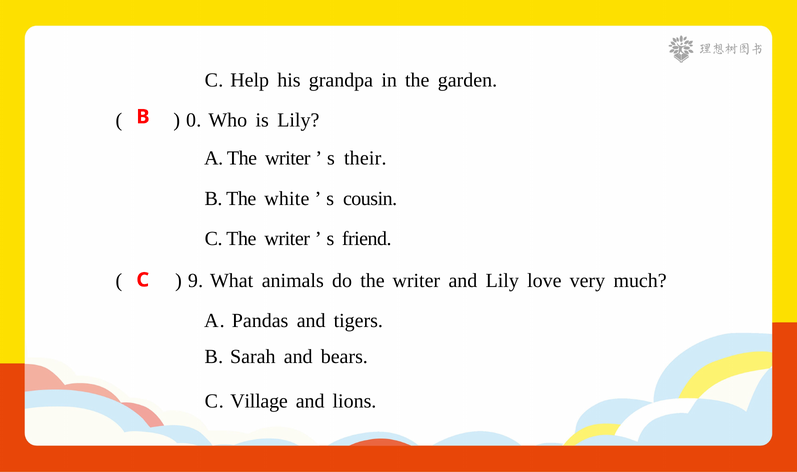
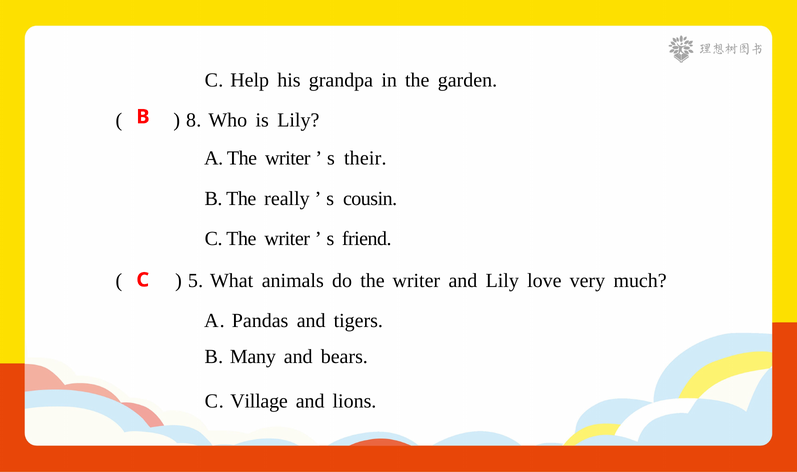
0: 0 -> 8 (194, 120)
white: white -> really (287, 198)
9: 9 -> 5 (196, 281)
Sarah: Sarah -> Many (253, 356)
